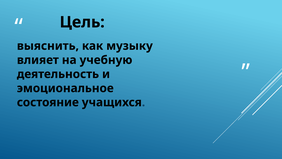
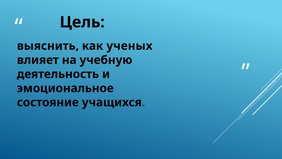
музыку: музыку -> ученых (129, 46)
